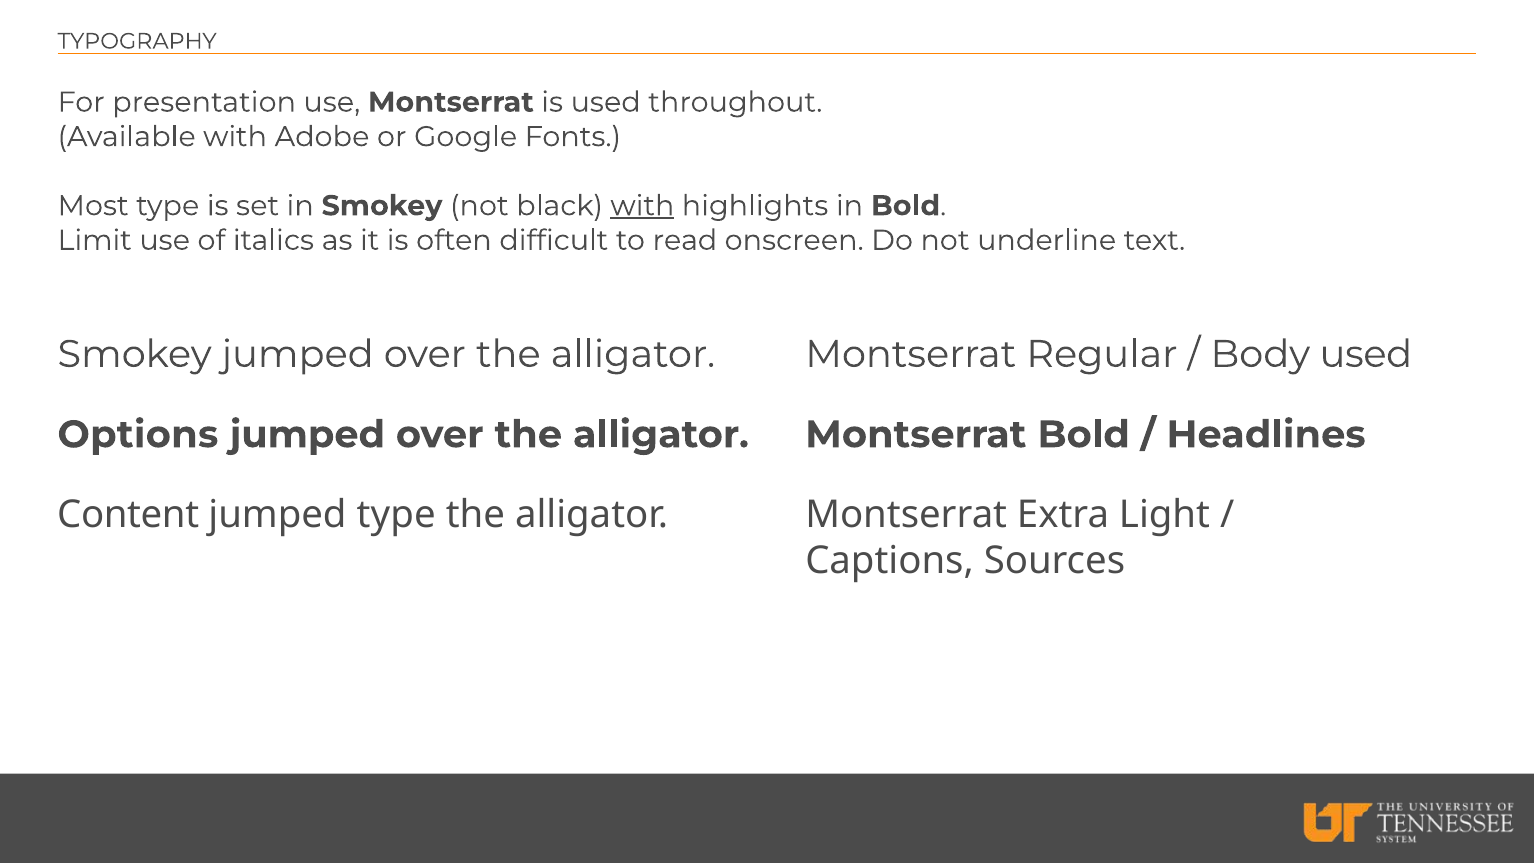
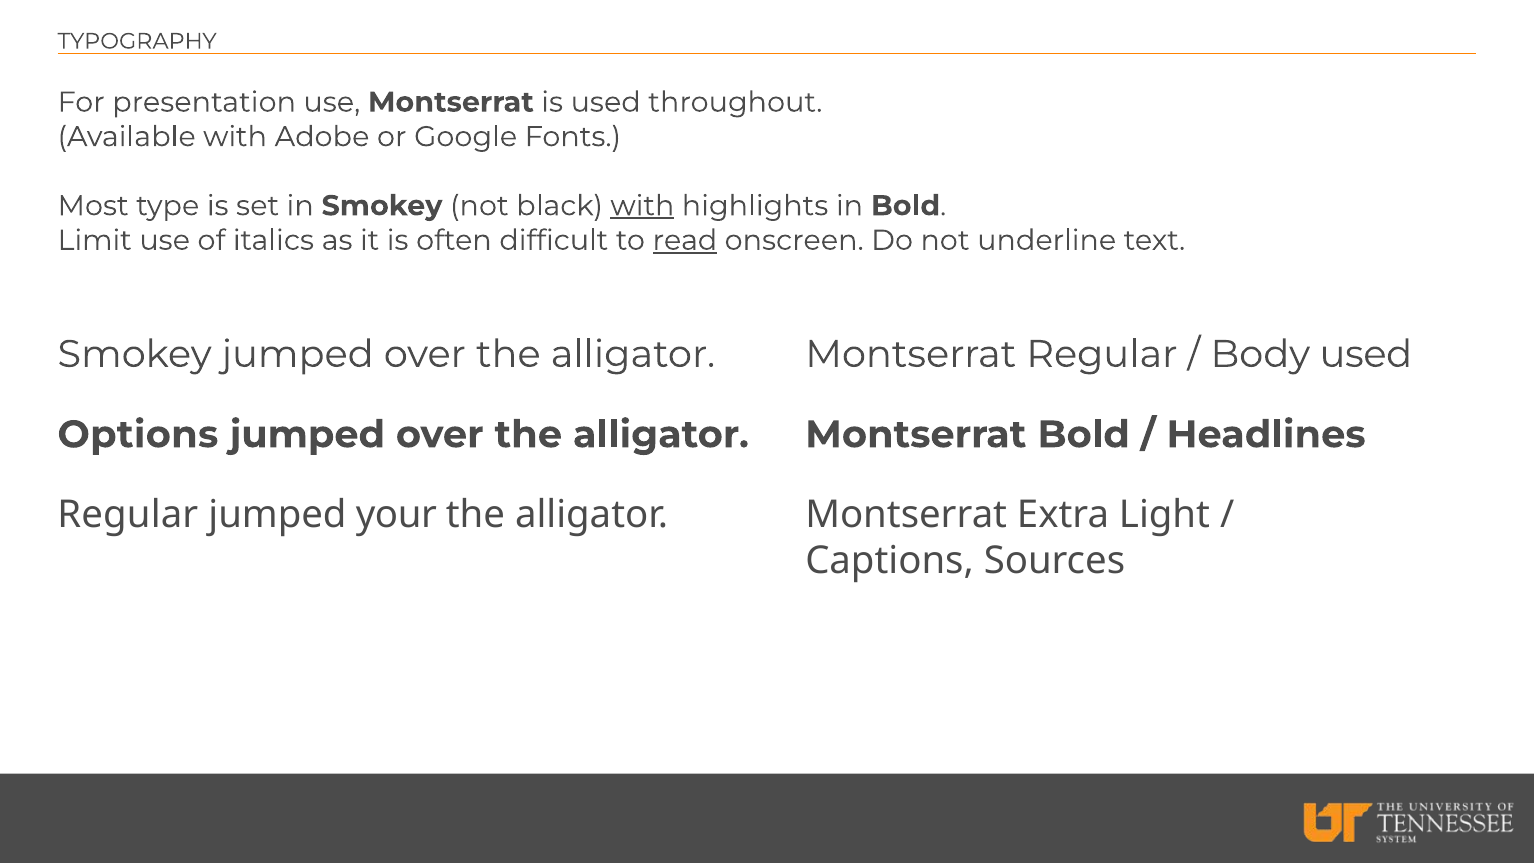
read underline: none -> present (685, 240)
Content: Content -> Regular (128, 515)
jumped type: type -> your (396, 515)
